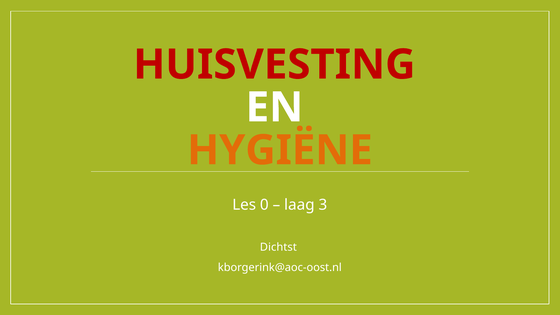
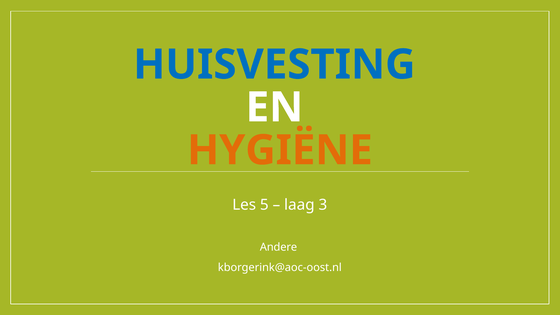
HUISVESTING colour: red -> blue (274, 65)
0: 0 -> 5 (264, 205)
Dichtst: Dichtst -> Andere (279, 247)
